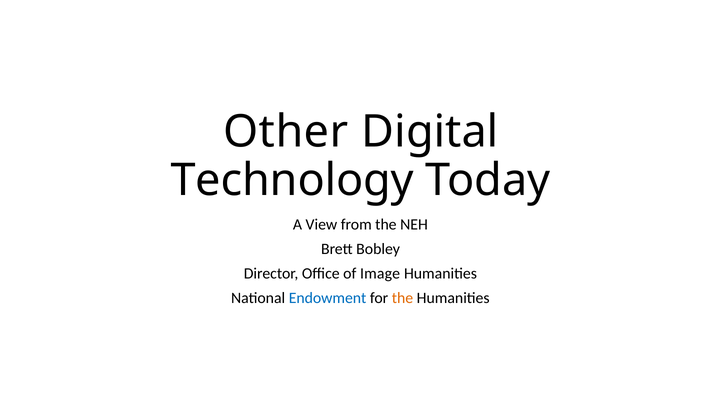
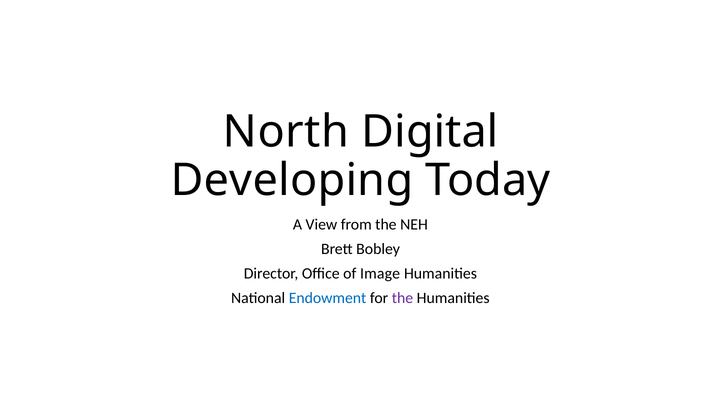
Other: Other -> North (286, 132)
Technology: Technology -> Developing (292, 180)
the colour: orange -> purple (402, 298)
